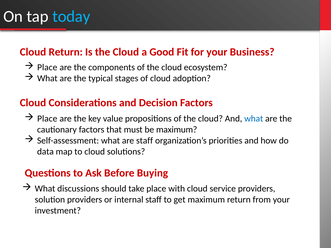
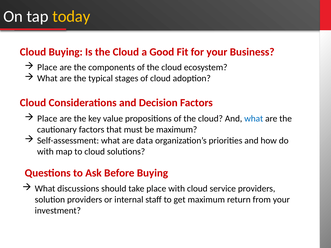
today colour: light blue -> yellow (71, 16)
Cloud Return: Return -> Buying (66, 52)
are staff: staff -> data (145, 141)
data: data -> with (45, 152)
